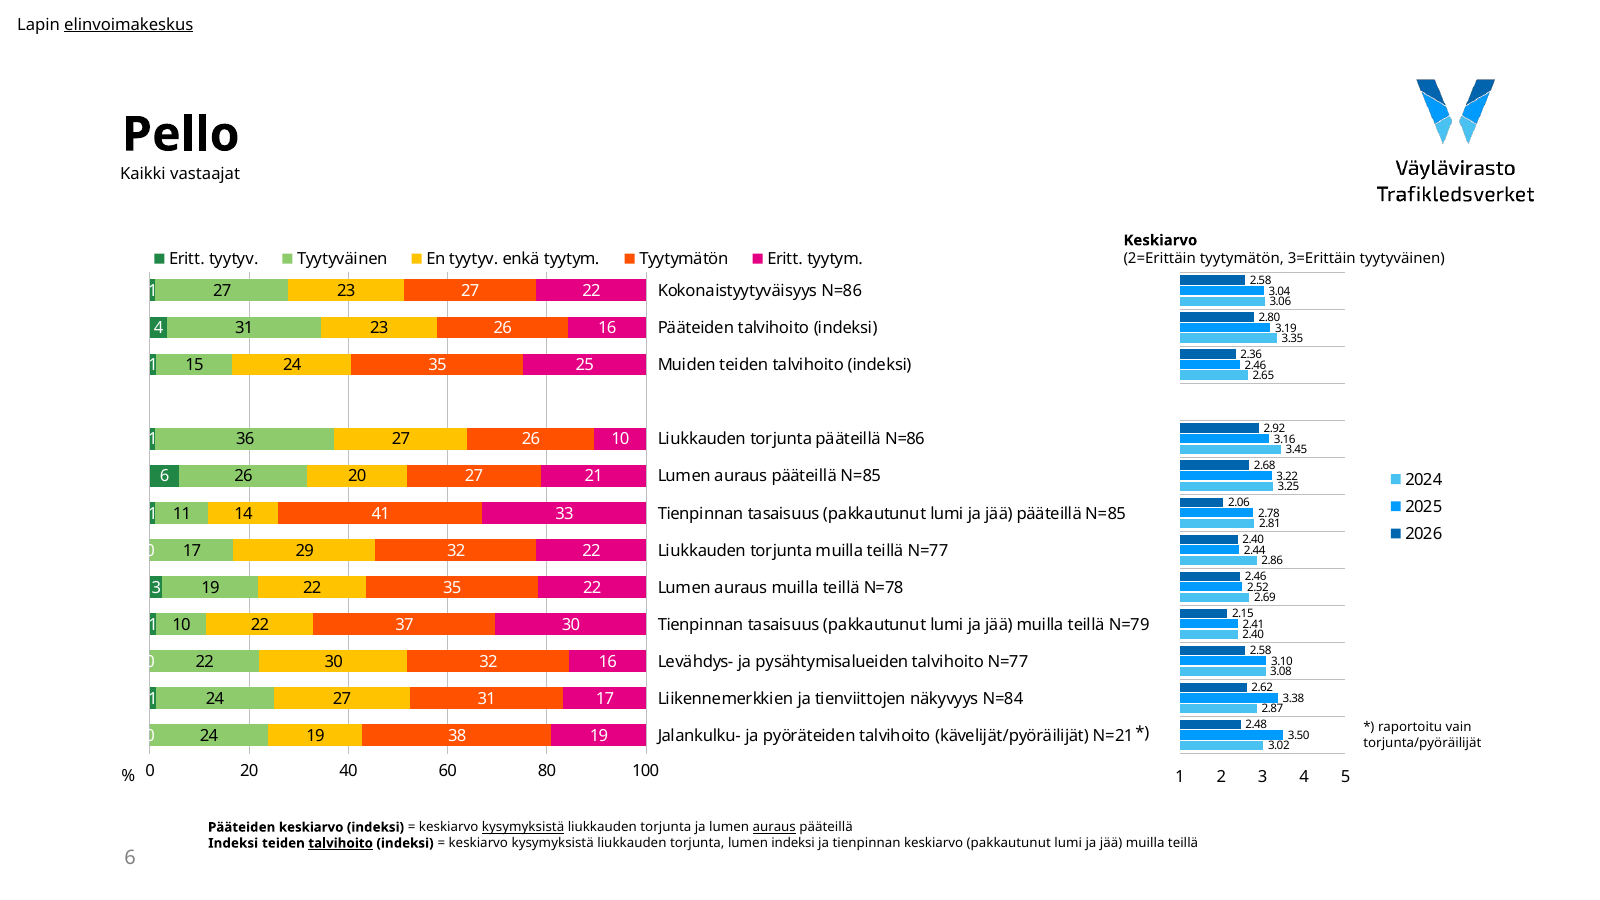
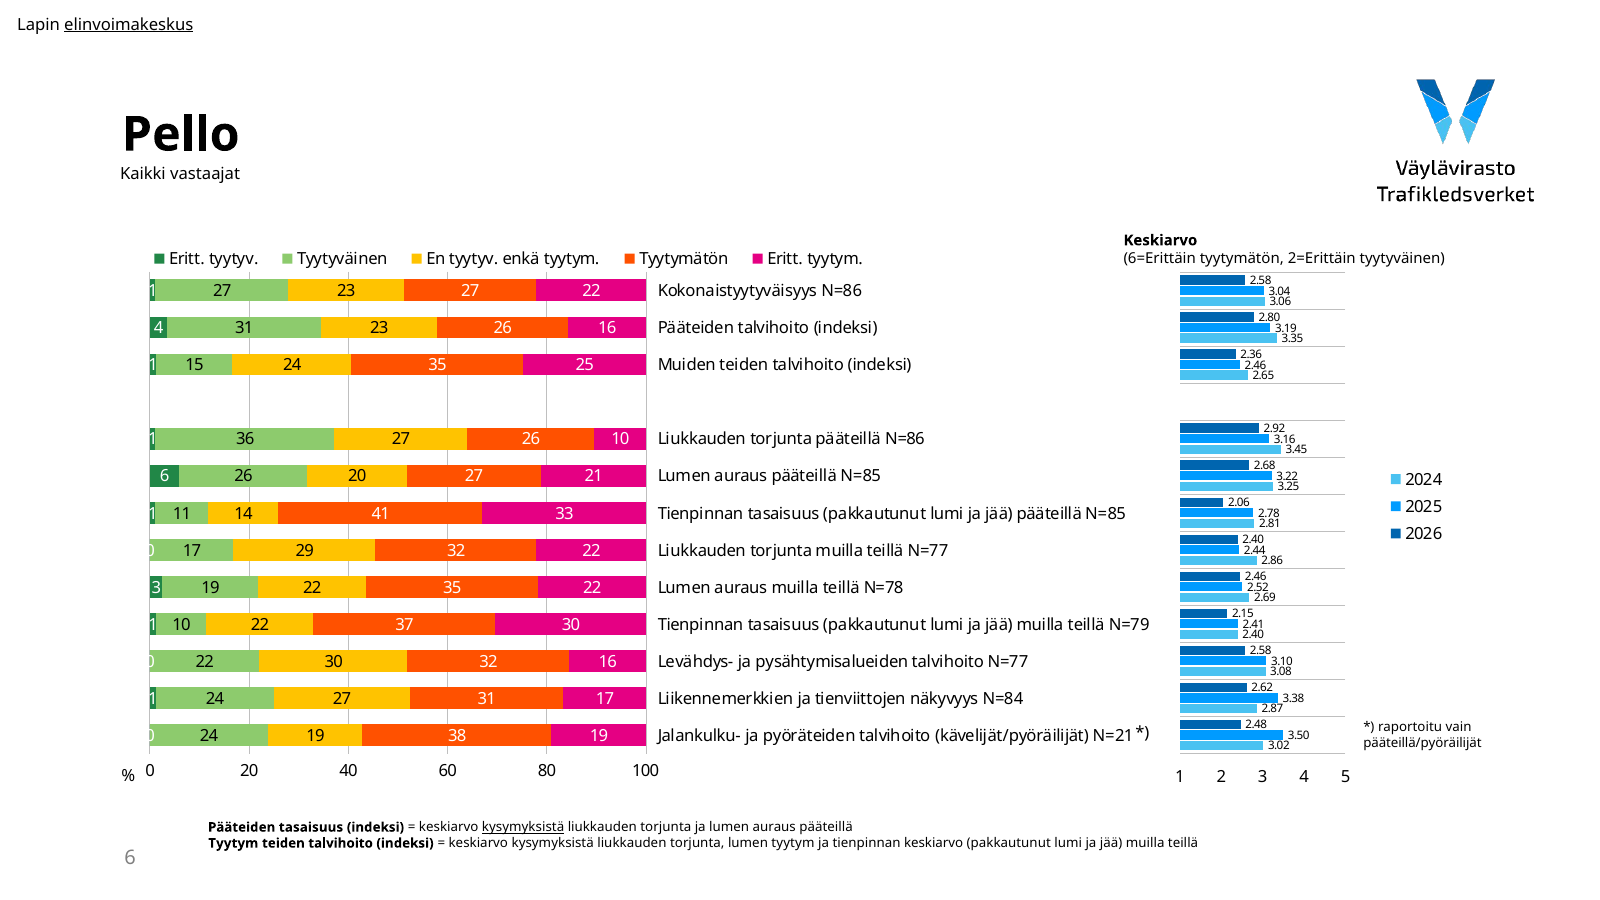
2=Erittäin: 2=Erittäin -> 6=Erittäin (1160, 258)
3=Erittäin: 3=Erittäin -> 2=Erittäin (1322, 258)
torjunta/pyöräilijät: torjunta/pyöräilijät -> pääteillä/pyöräilijät (1422, 743)
Pääteiden keskiarvo: keskiarvo -> tasaisuus (311, 827)
auraus underline: present -> none (774, 827)
Indeksi: Indeksi -> Tyytym (233, 843)
talvihoito underline: present -> none (341, 843)
lumen indeksi: indeksi -> tyytym (793, 843)
